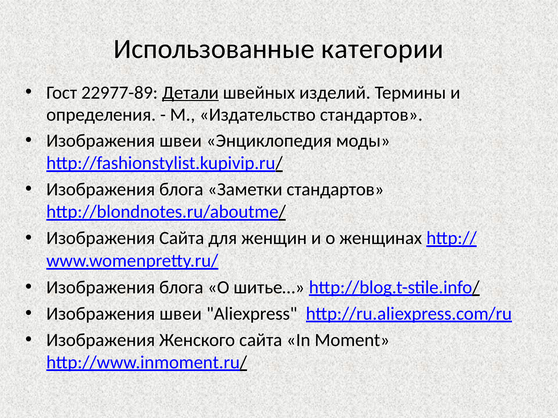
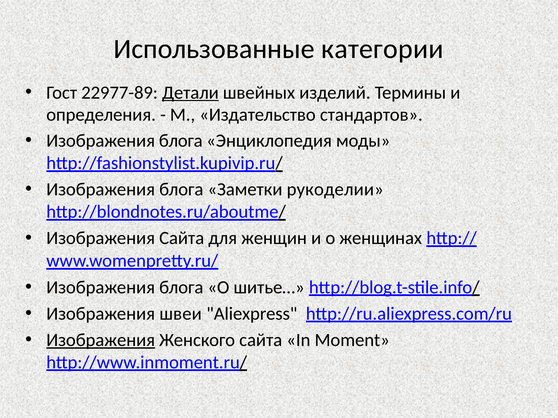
швеи: швеи -> блога (181, 141)
Заметки стандартов: стандартов -> рукоделии (335, 190)
Изображения underline: none -> present (101, 340)
